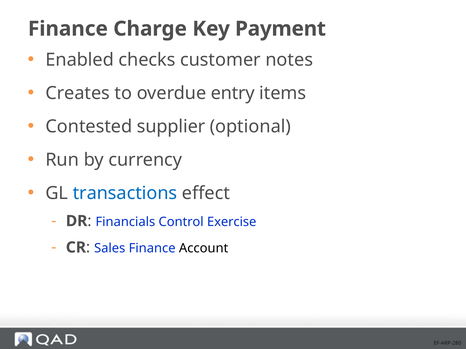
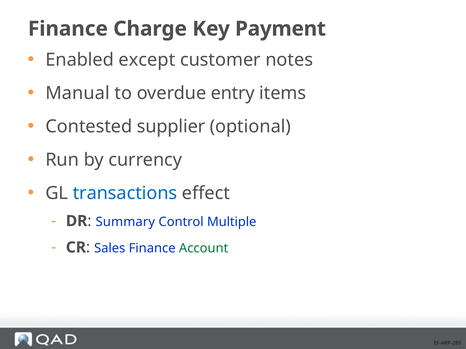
checks: checks -> except (147, 60)
Creates: Creates -> Manual (78, 93)
Financials: Financials -> Summary (125, 222)
Exercise: Exercise -> Multiple (232, 222)
Account colour: black -> green (204, 249)
